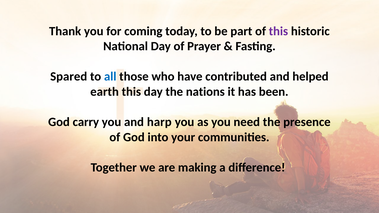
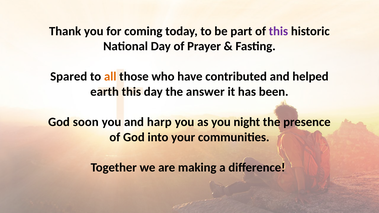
all colour: blue -> orange (110, 77)
nations: nations -> answer (205, 92)
carry: carry -> soon (86, 122)
need: need -> night (247, 122)
